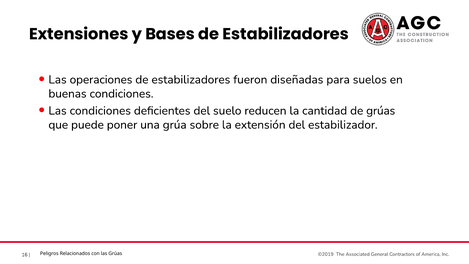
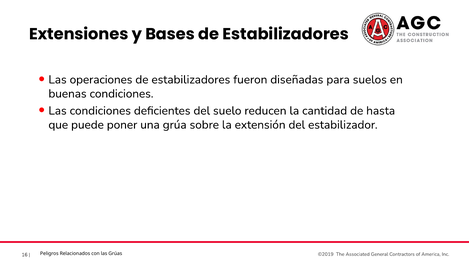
de grúas: grúas -> hasta (381, 111)
